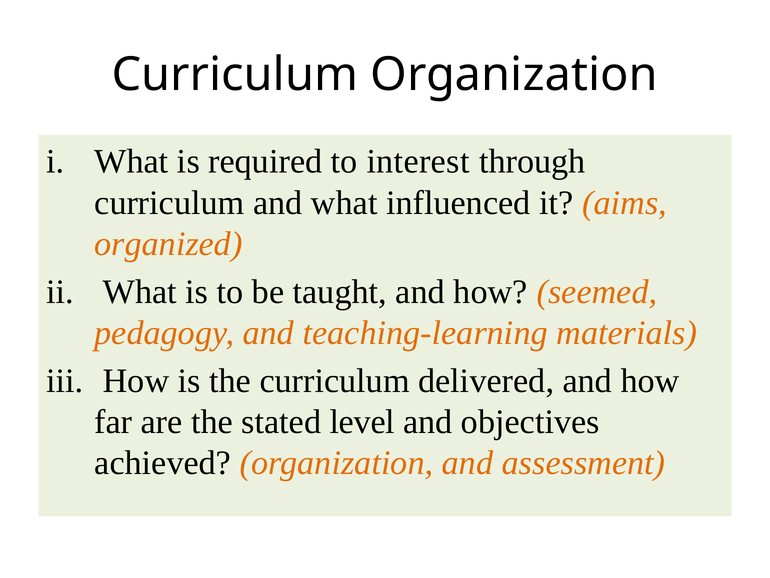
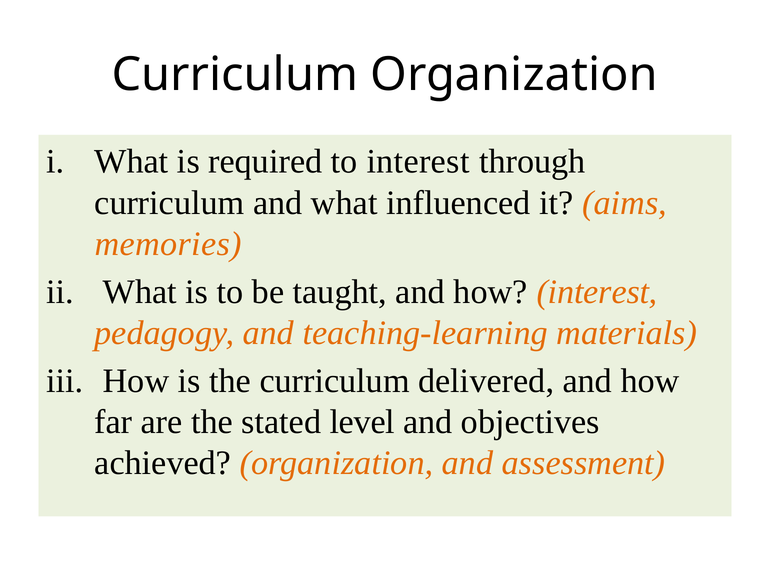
organized: organized -> memories (168, 244)
how seemed: seemed -> interest (597, 292)
